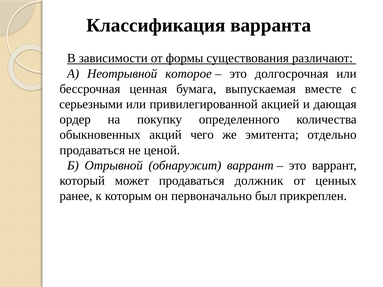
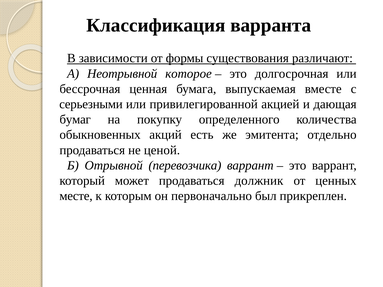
ордер: ордер -> бумаг (75, 120)
чего: чего -> есть (202, 135)
обнаружит: обнаружит -> перевозчика (185, 166)
ранее: ранее -> месте (76, 196)
